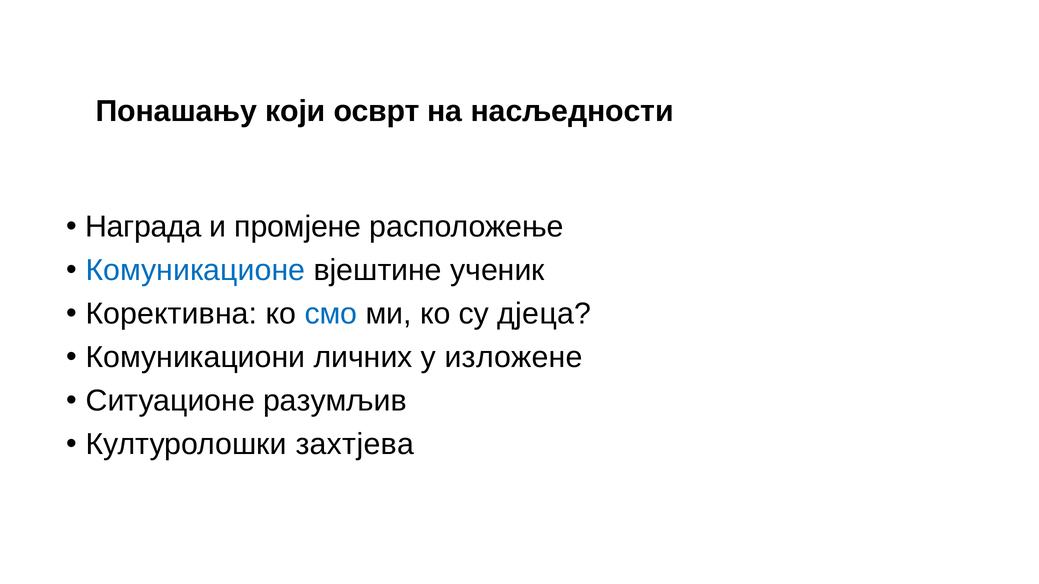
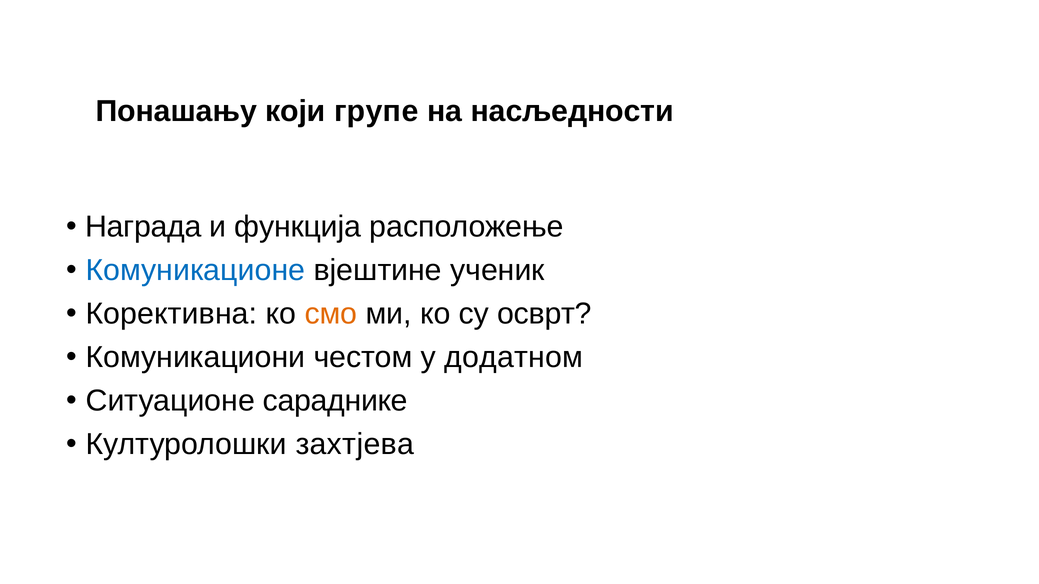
осврт: осврт -> групе (376, 111)
промјене: промјене -> функција (298, 227)
смо colour: blue -> orange (331, 314)
дјеца: дјеца -> осврт (545, 314)
личних: личних -> честом (363, 357)
изложене: изложене -> додатном (514, 357)
разумљив: разумљив -> сараднике (335, 401)
